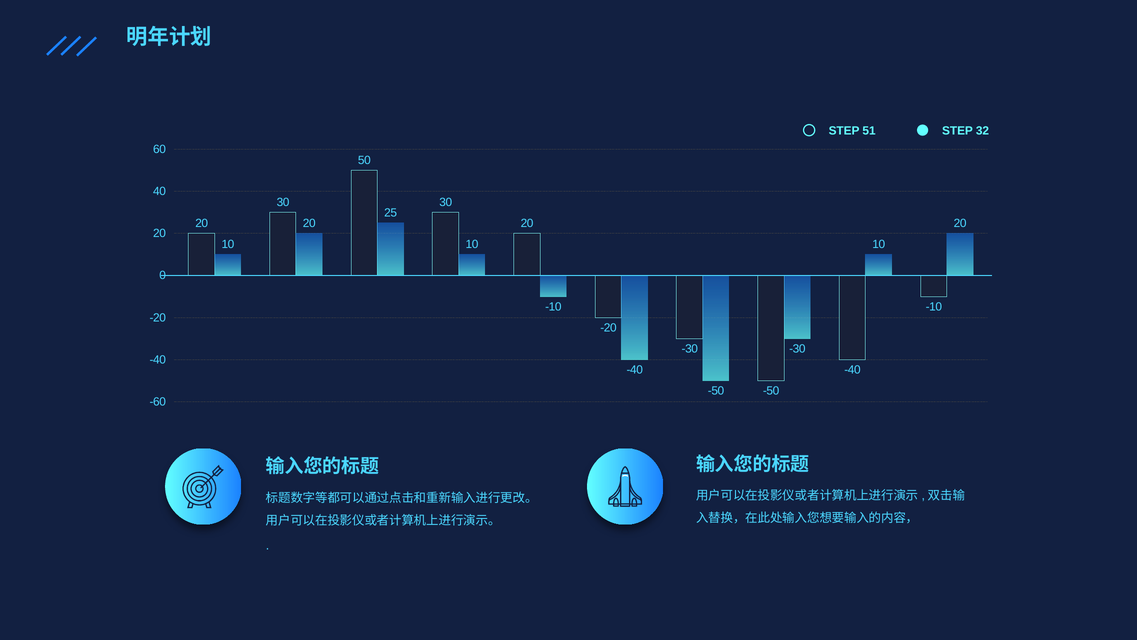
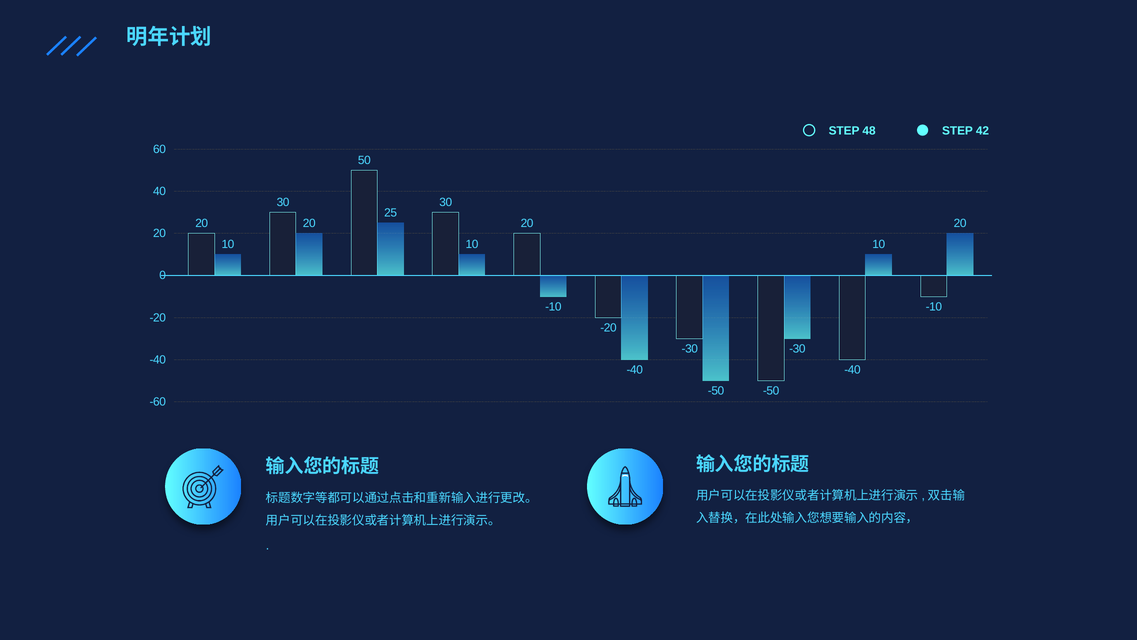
51: 51 -> 48 (869, 131)
32: 32 -> 42 (982, 131)
